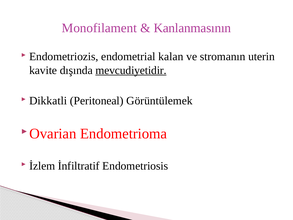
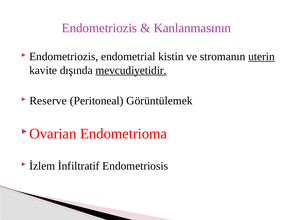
Monofilament: Monofilament -> Endometriozis (99, 28)
kalan: kalan -> kistin (171, 57)
uterin underline: none -> present (261, 57)
Dikkatli: Dikkatli -> Reserve (48, 101)
